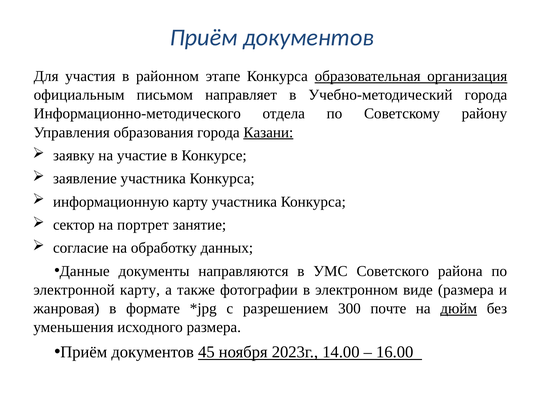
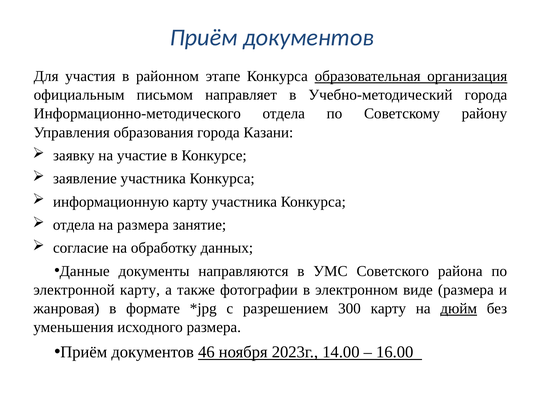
Казани underline: present -> none (268, 132)
сектор: сектор -> отдела (74, 225)
на портрет: портрет -> размера (143, 225)
300 почте: почте -> карту (388, 309)
45: 45 -> 46 (206, 352)
